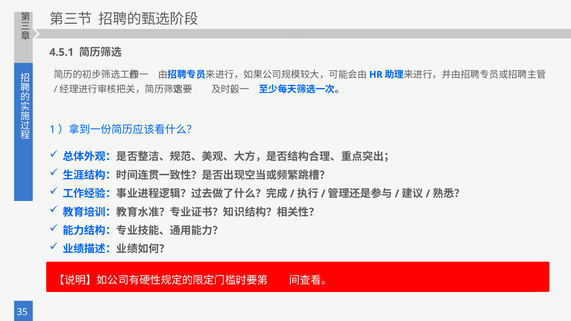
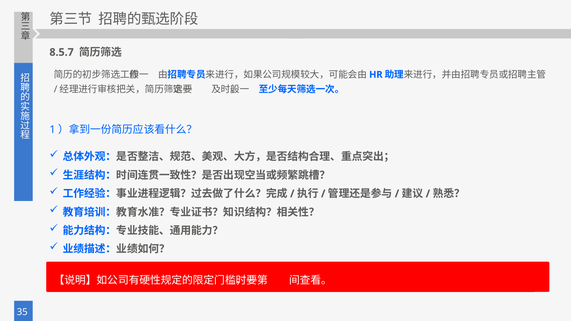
4.5.1: 4.5.1 -> 8.5.7 (62, 52)
